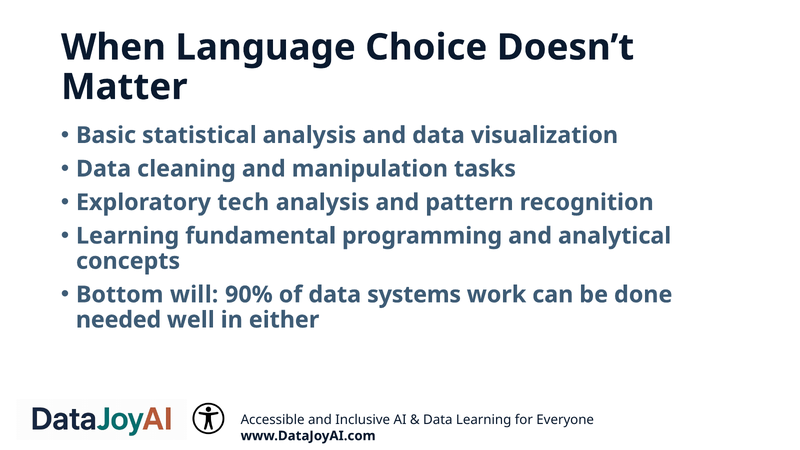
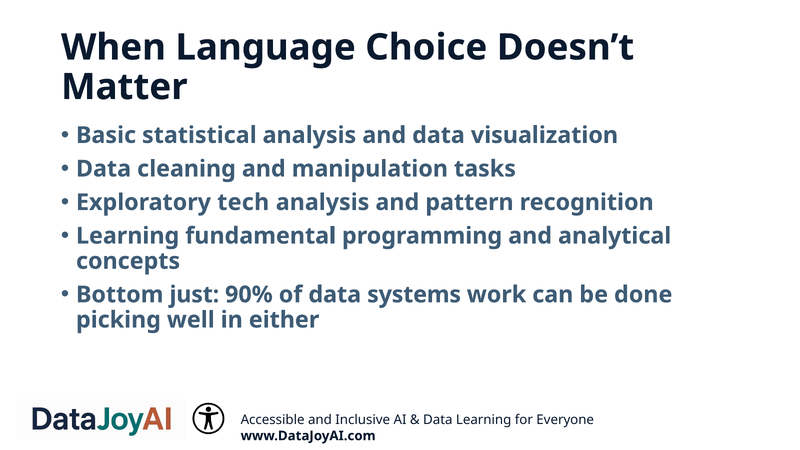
will: will -> just (194, 295)
needed: needed -> picking (118, 320)
